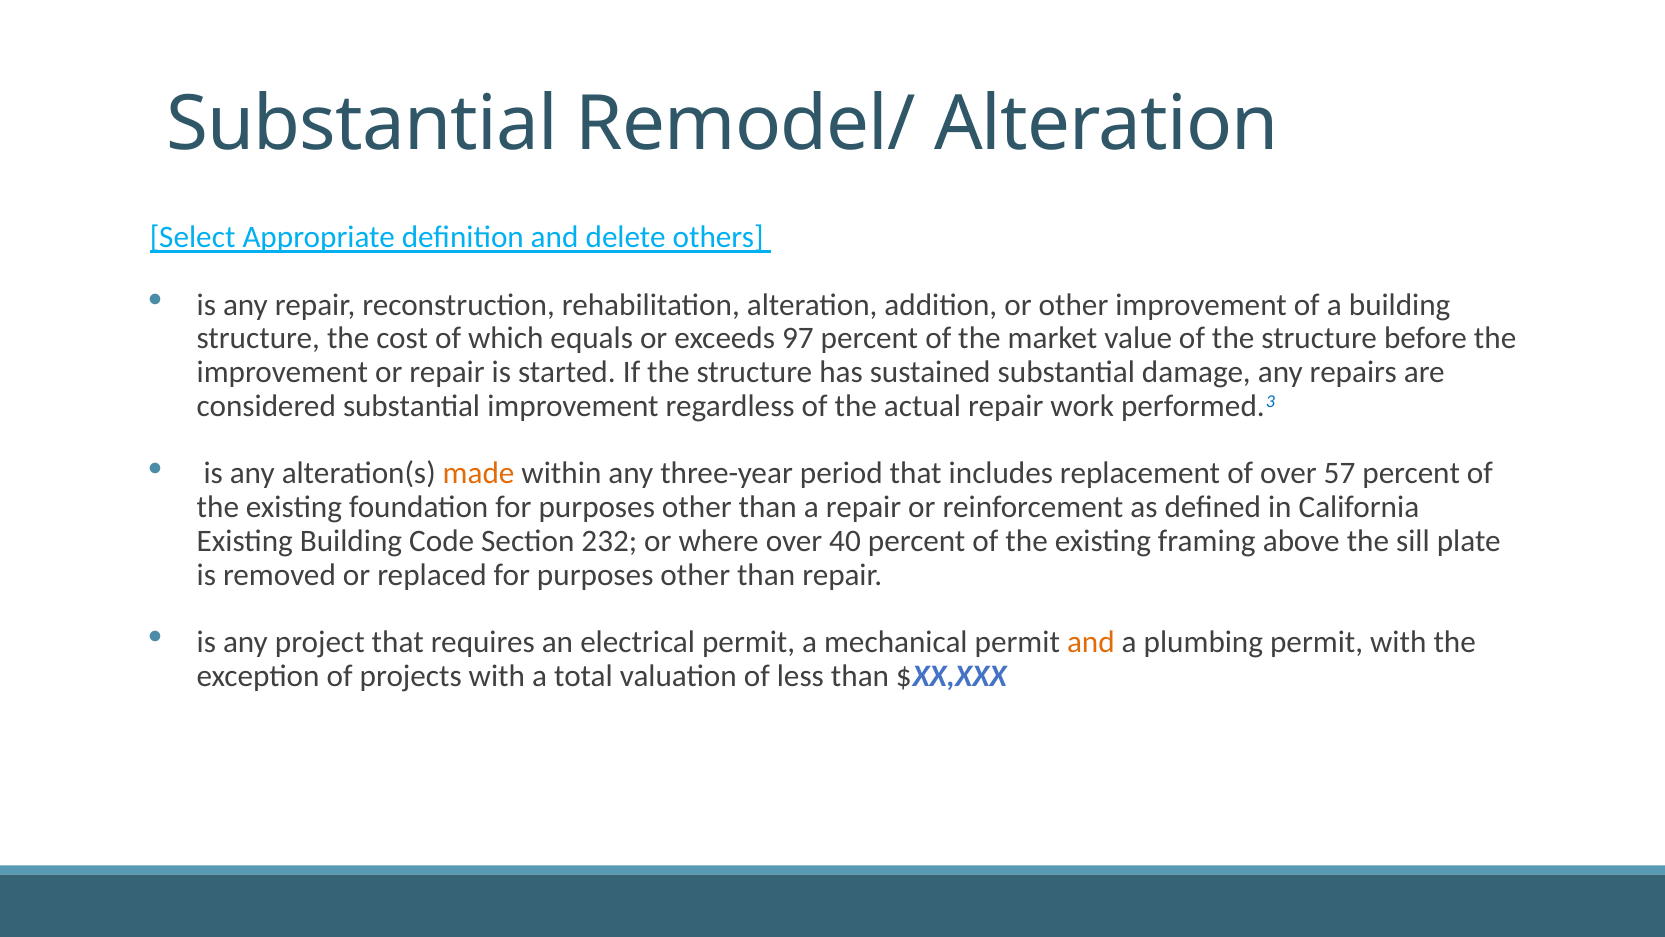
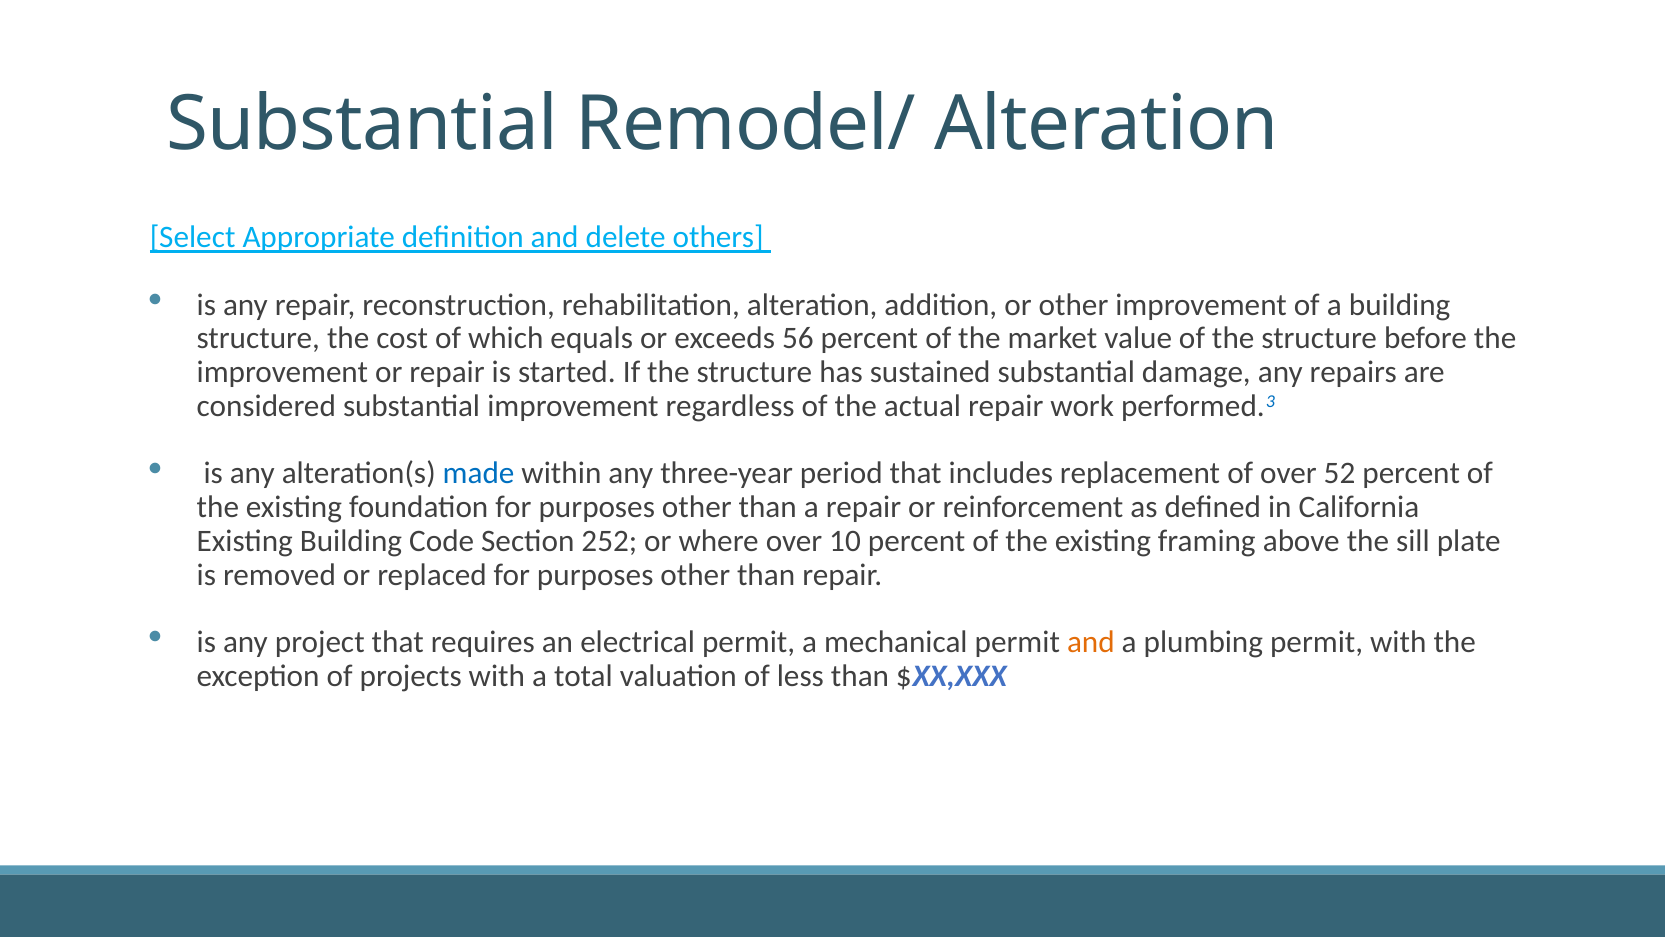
97: 97 -> 56 (798, 339)
made colour: orange -> blue (479, 473)
57: 57 -> 52 (1340, 473)
232: 232 -> 252 (609, 541)
40: 40 -> 10 (845, 541)
